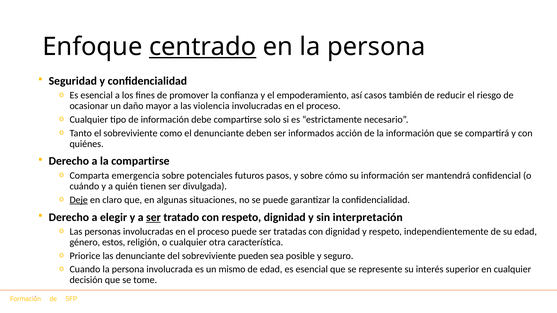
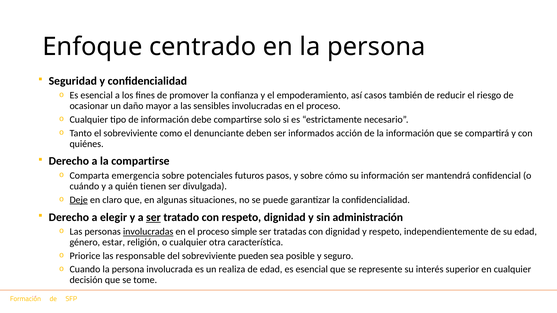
centrado underline: present -> none (203, 47)
violencia: violencia -> sensibles (212, 106)
interpretación: interpretación -> administración (368, 217)
involucradas underline: none -> present (148, 232)
proceso puede: puede -> simple (244, 232)
estos: estos -> estar (114, 243)
las denunciante: denunciante -> responsable (140, 256)
mismo: mismo -> realiza (232, 270)
